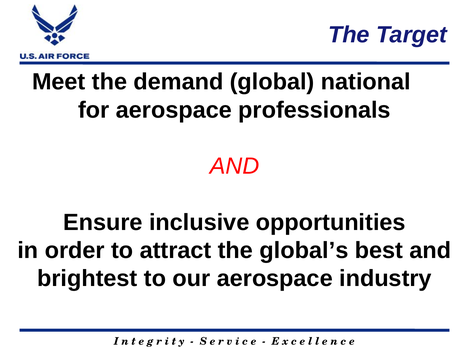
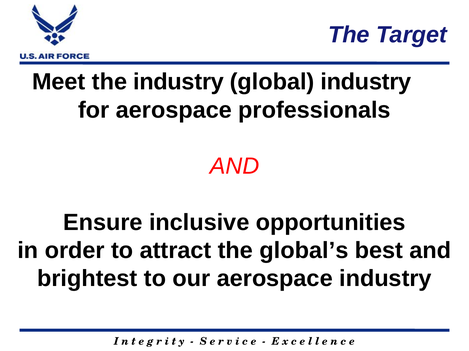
the demand: demand -> industry (179, 82)
global national: national -> industry (366, 82)
